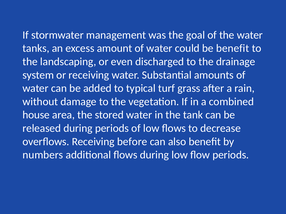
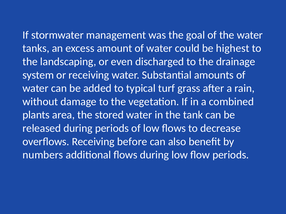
be benefit: benefit -> highest (233, 48)
house: house -> plants (36, 115)
